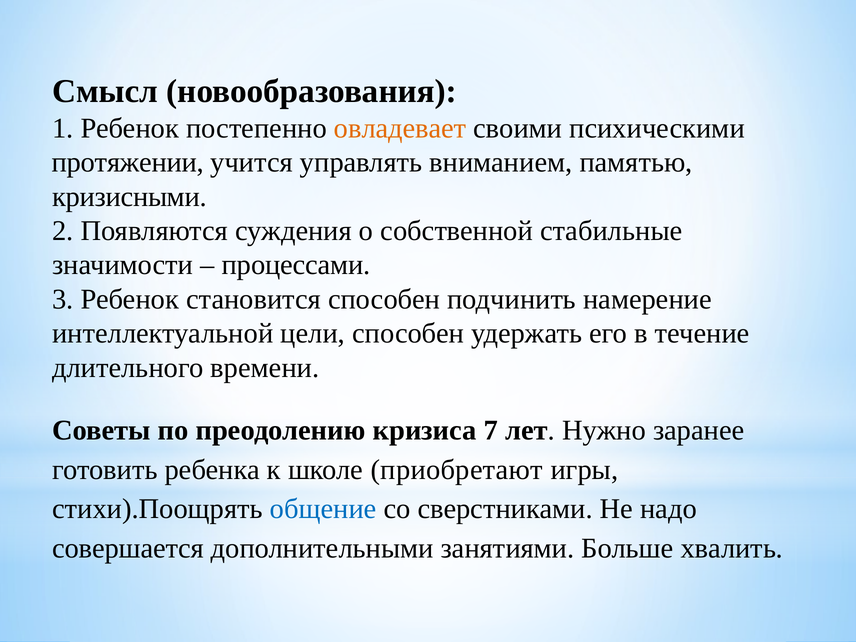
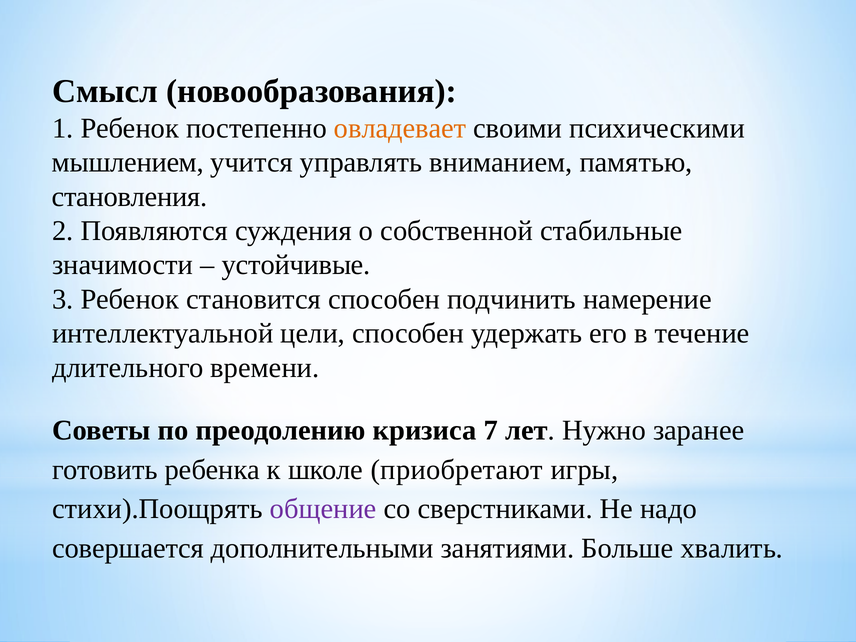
протяжении: протяжении -> мышлением (128, 162)
кризисными: кризисными -> становления (130, 197)
процессами: процессами -> устойчивые (296, 265)
общение colour: blue -> purple (323, 509)
